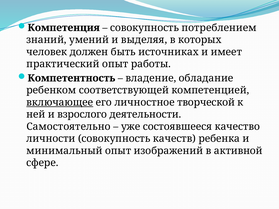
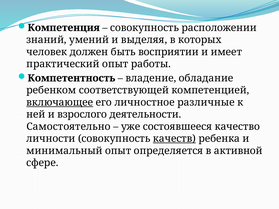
потреблением: потреблением -> расположении (219, 28)
источниках: источниках -> восприятии (168, 52)
творческой: творческой -> различные (206, 102)
качеств underline: none -> present (174, 139)
изображений: изображений -> определяется (168, 151)
